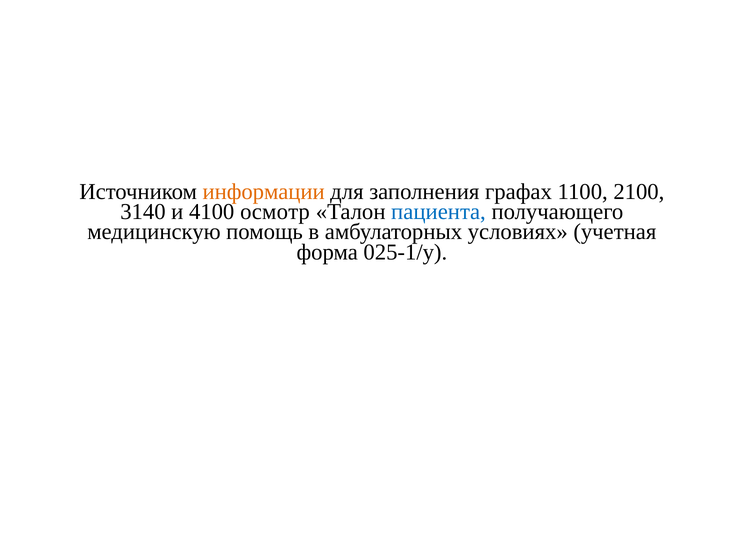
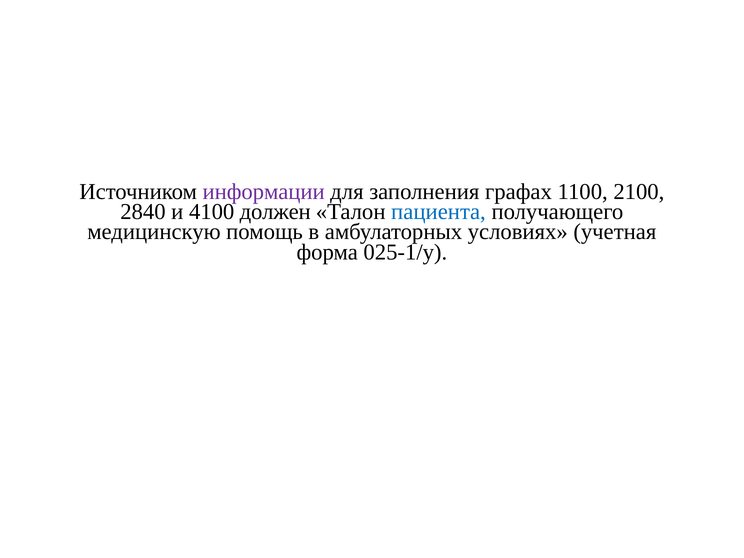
информации colour: orange -> purple (264, 192)
3140: 3140 -> 2840 (143, 212)
осмотр: осмотр -> должен (275, 212)
